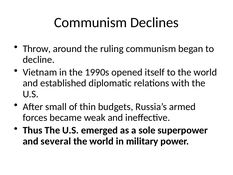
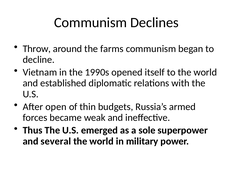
ruling: ruling -> farms (112, 49)
small: small -> open (56, 107)
